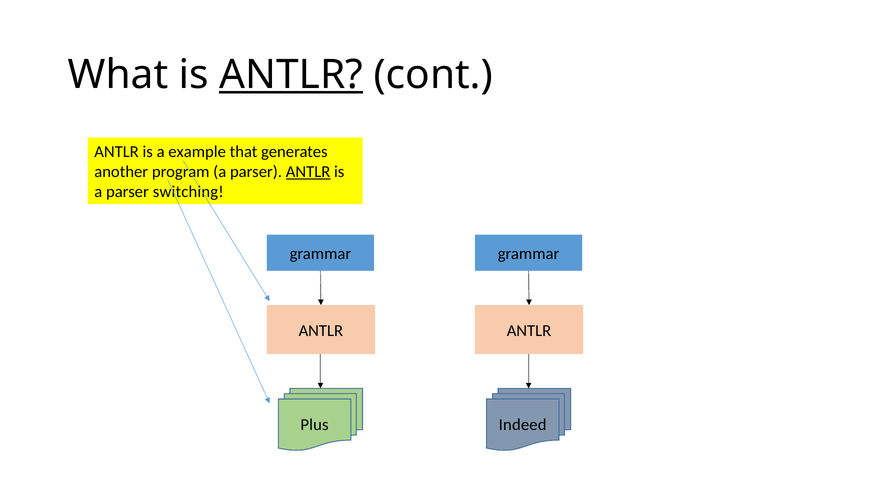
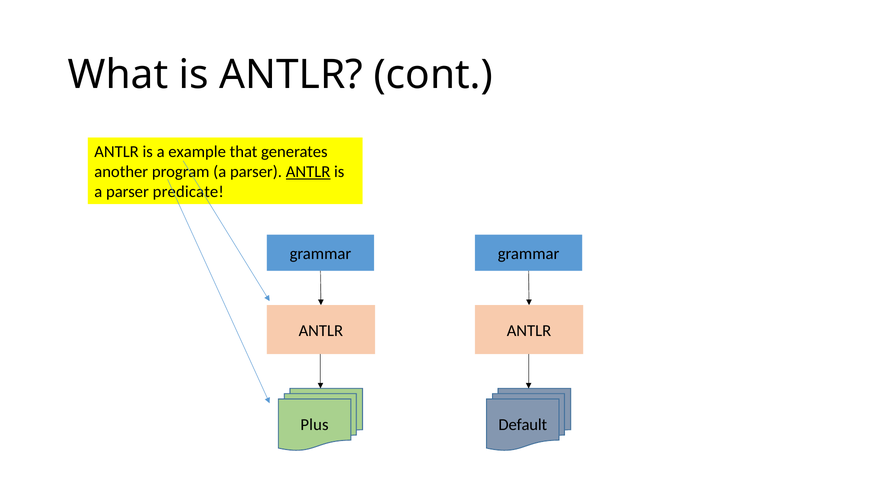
ANTLR underline: present -> none (291, 75)
switching: switching -> predicate (188, 192)
Indeed: Indeed -> Default (523, 424)
